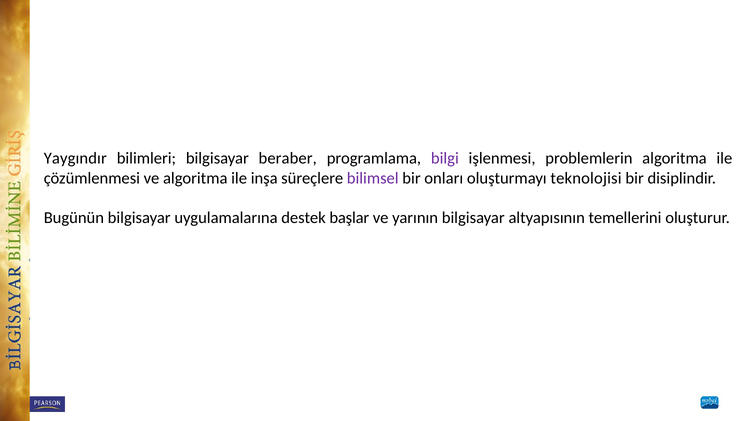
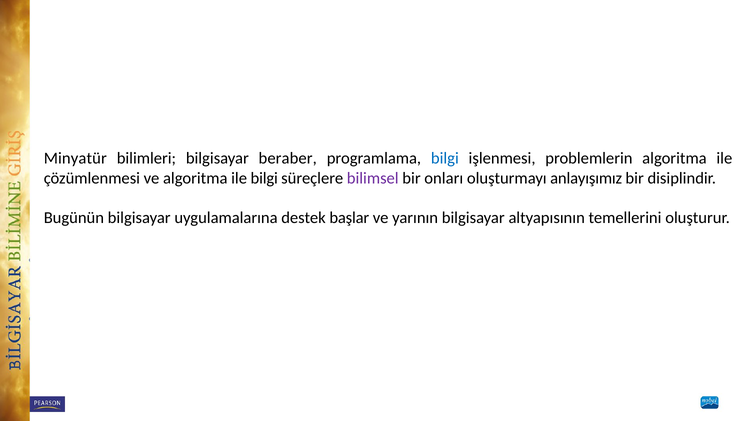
Yaygındır: Yaygındır -> Minyatür (75, 158)
bilgi colour: purple -> blue (445, 158)
ile inşa: inşa -> bilgi (264, 178)
teknolojisi: teknolojisi -> anlayışımız (586, 178)
